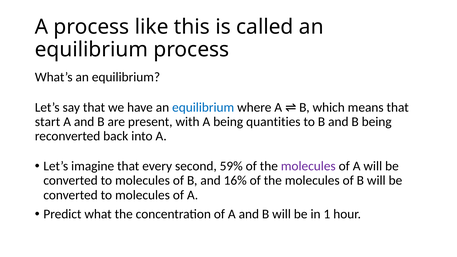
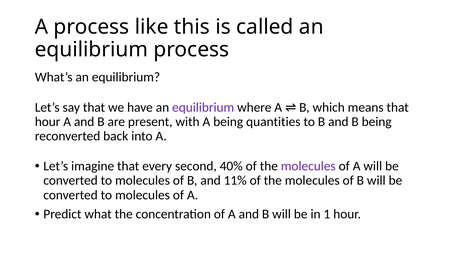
equilibrium colour: blue -> purple (203, 107)
start: start -> hour (48, 122)
59%: 59% -> 40% (231, 166)
16%: 16% -> 11% (235, 181)
